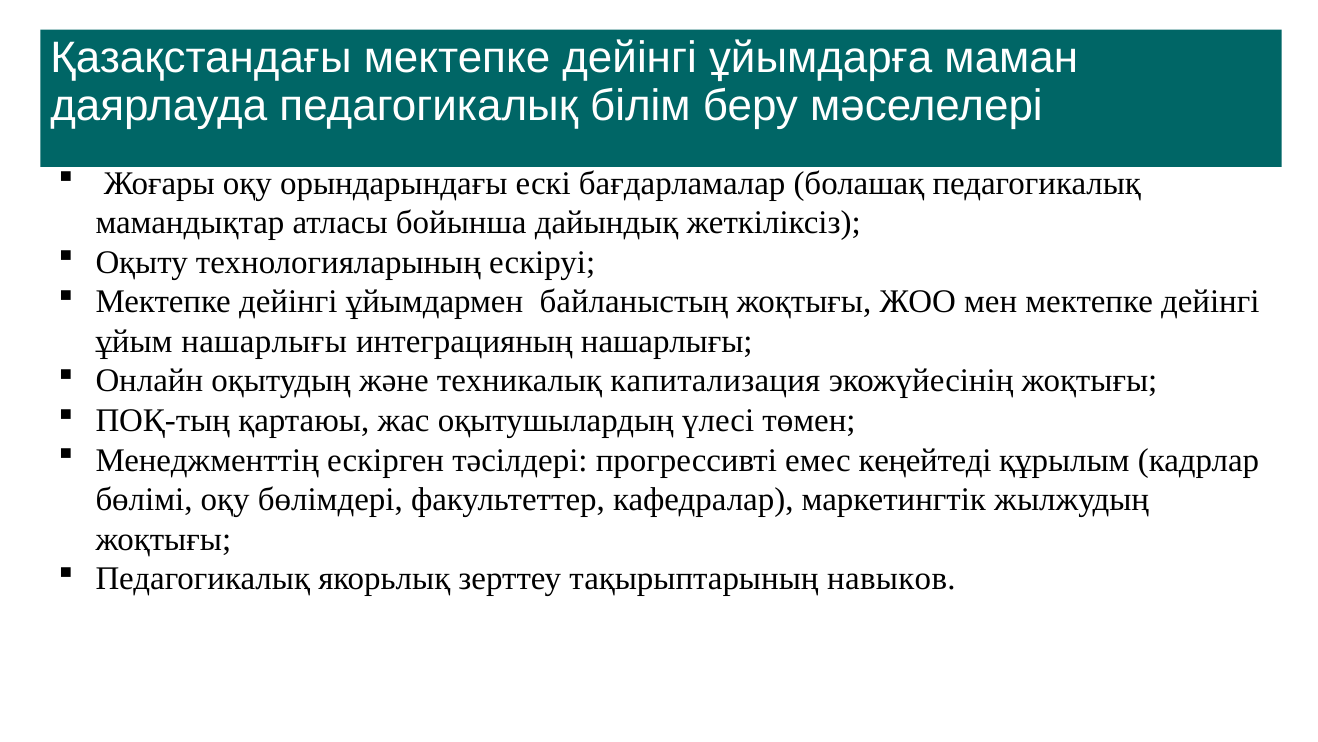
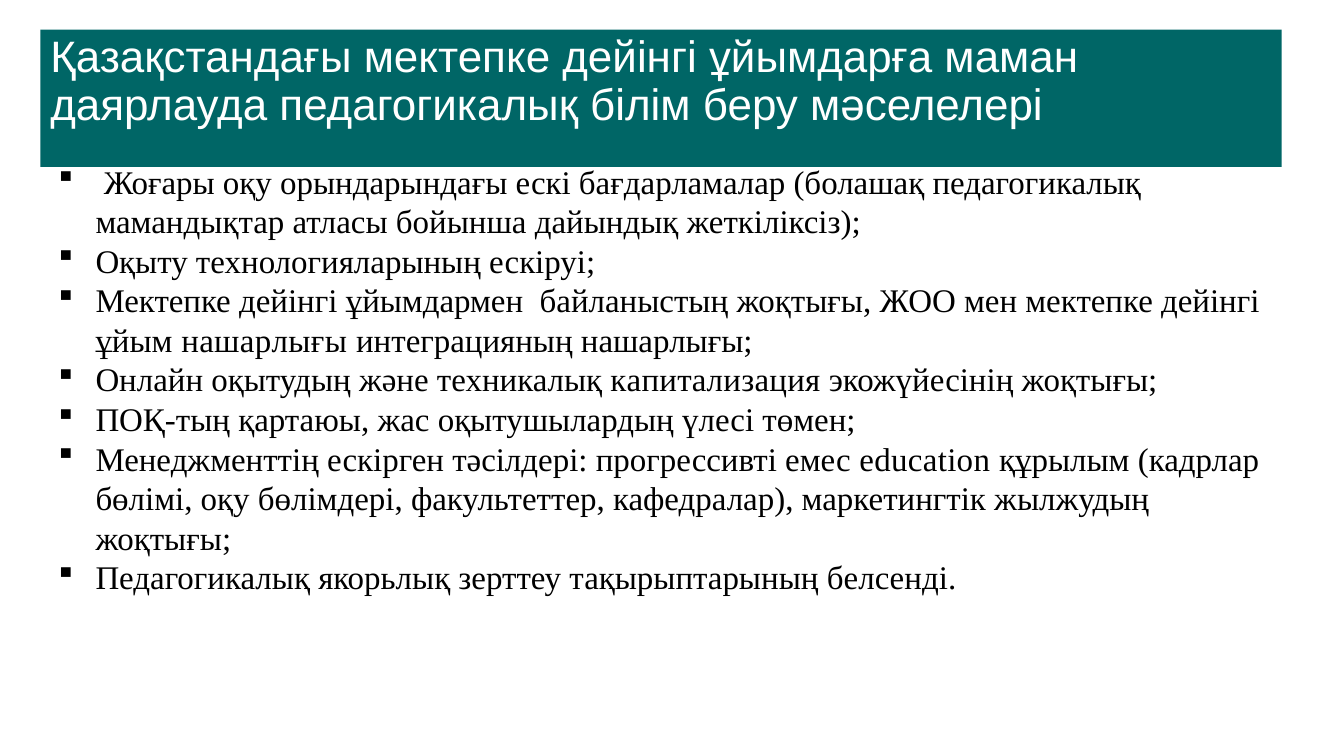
кеңейтеді: кеңейтеді -> education (925, 460)
навыков: навыков -> белсенді (892, 578)
